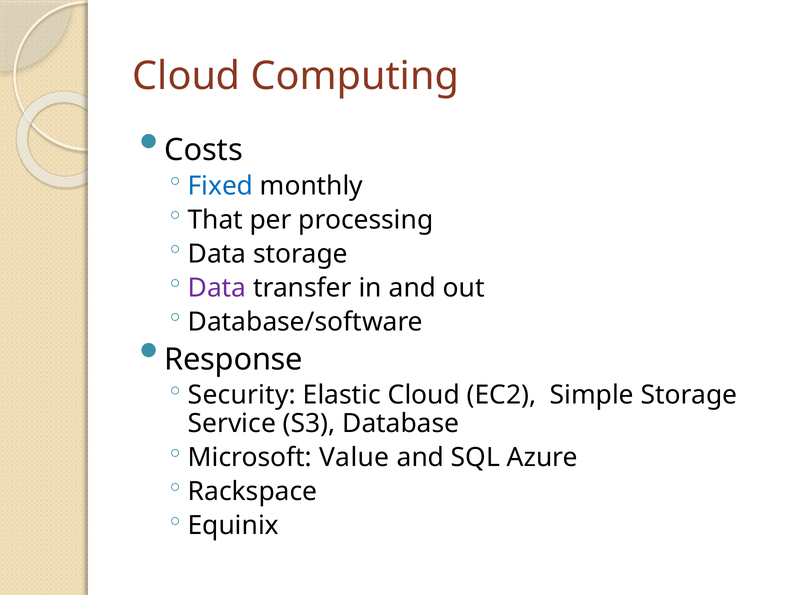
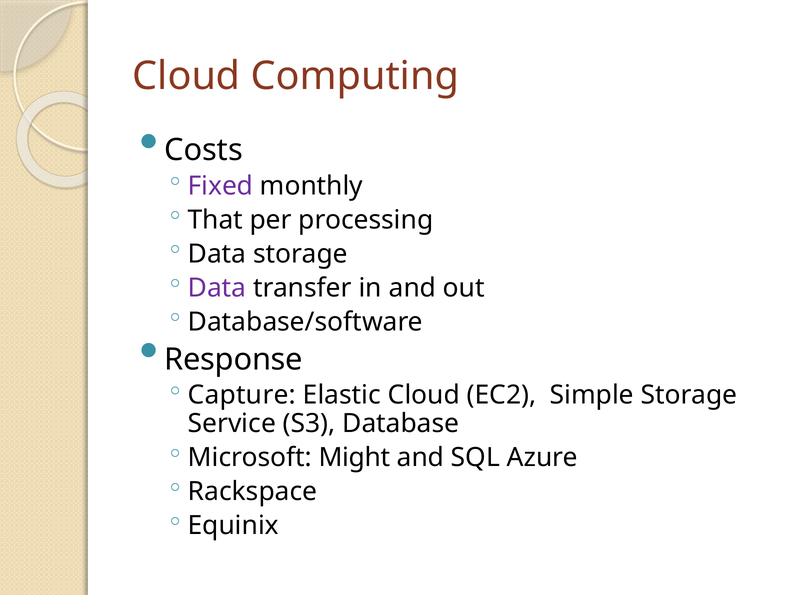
Fixed colour: blue -> purple (220, 186)
Security: Security -> Capture (242, 395)
Value: Value -> Might (354, 458)
